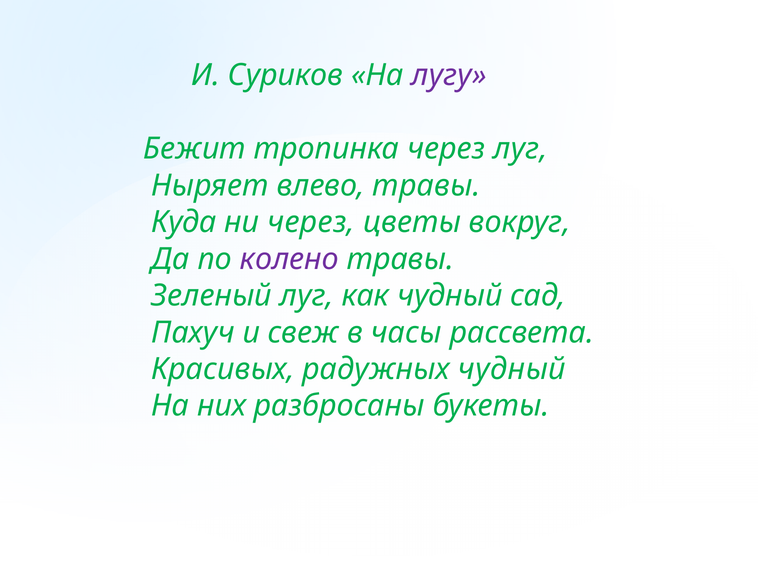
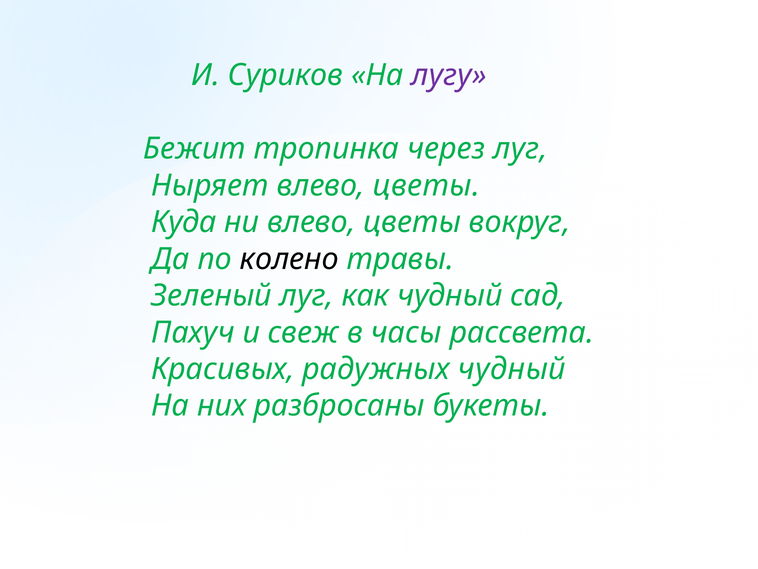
Ныряет влево травы: травы -> цветы (426, 185)
ни через: через -> влево (311, 222)
колено colour: purple -> black (289, 259)
